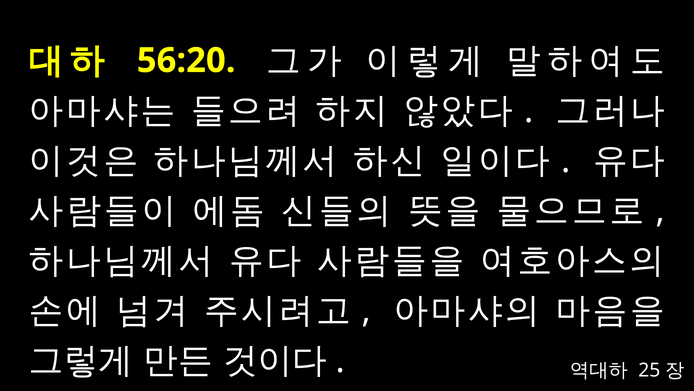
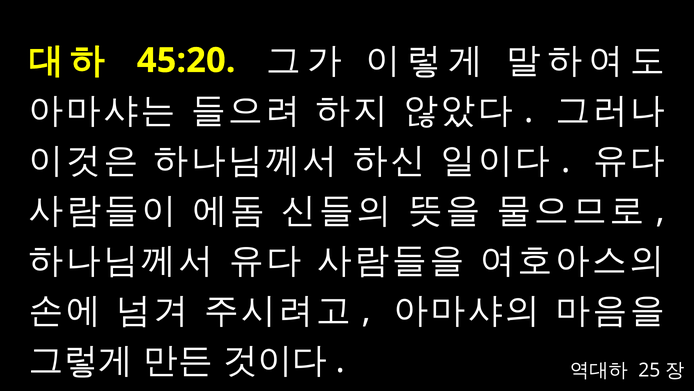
56:20: 56:20 -> 45:20 (186, 60)
